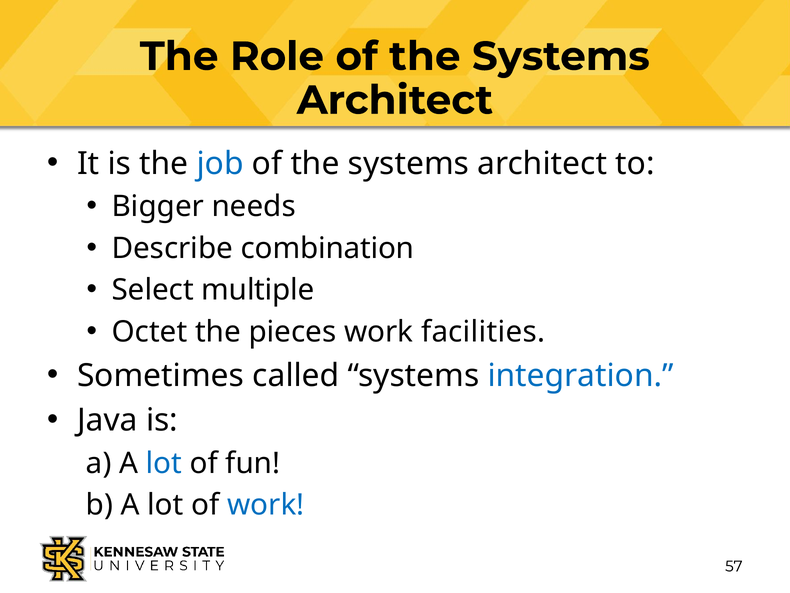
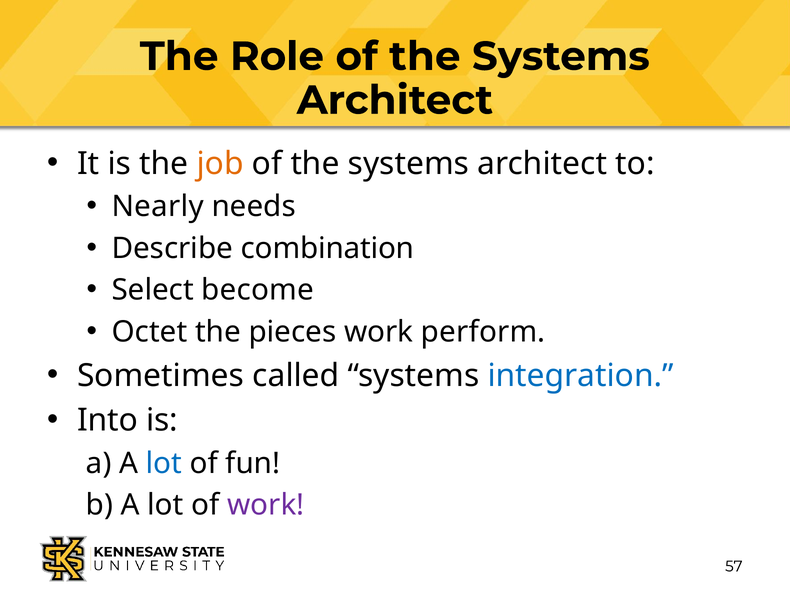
job colour: blue -> orange (220, 164)
Bigger: Bigger -> Nearly (158, 206)
multiple: multiple -> become (258, 290)
facilities: facilities -> perform (483, 332)
Java: Java -> Into (107, 420)
work colour: blue -> purple (266, 505)
